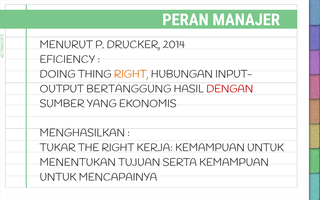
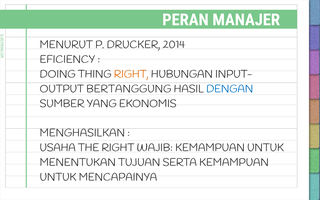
DENGAN colour: red -> blue (230, 89)
TUKAR: TUKAR -> USAHA (58, 148)
KERJA: KERJA -> WAJIB (155, 148)
